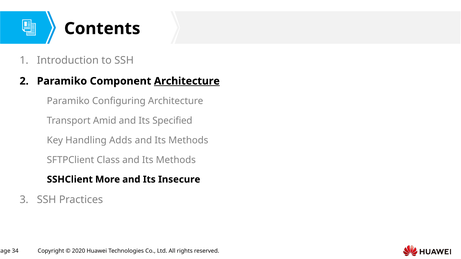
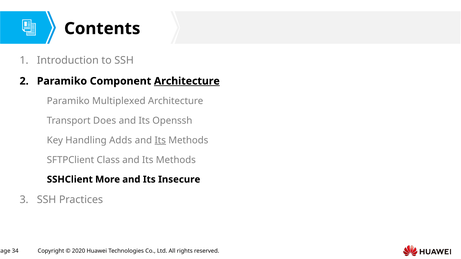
Configuring: Configuring -> Multiplexed (119, 101)
Amid: Amid -> Does (105, 121)
Specified: Specified -> Openssh (172, 121)
Its underline: none -> present (160, 140)
